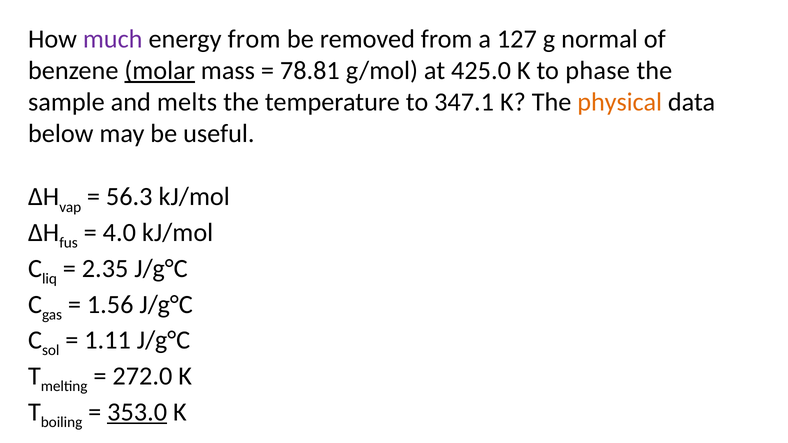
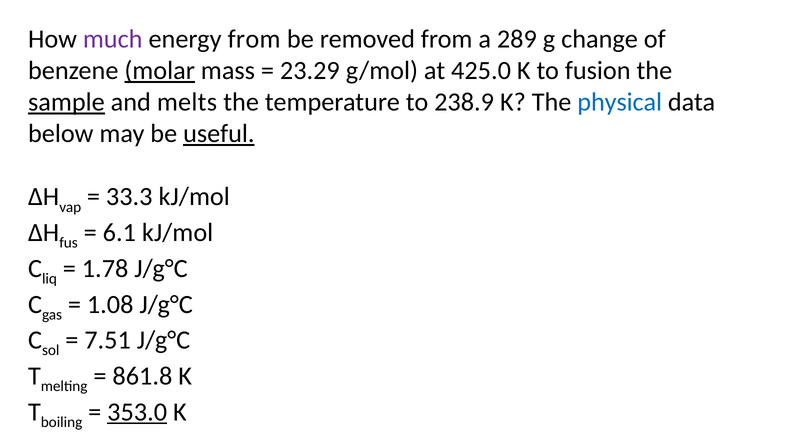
127: 127 -> 289 (517, 39)
normal: normal -> change (600, 39)
78.81: 78.81 -> 23.29 (310, 71)
phase: phase -> fusion (598, 71)
sample underline: none -> present (66, 102)
347.1: 347.1 -> 238.9 (464, 102)
physical colour: orange -> blue (620, 102)
useful underline: none -> present (219, 134)
56.3: 56.3 -> 33.3 (129, 197)
4.0: 4.0 -> 6.1 (119, 233)
2.35: 2.35 -> 1.78 (105, 269)
1.56: 1.56 -> 1.08 (110, 305)
1.11: 1.11 -> 7.51 (108, 340)
272.0: 272.0 -> 861.8 (142, 376)
